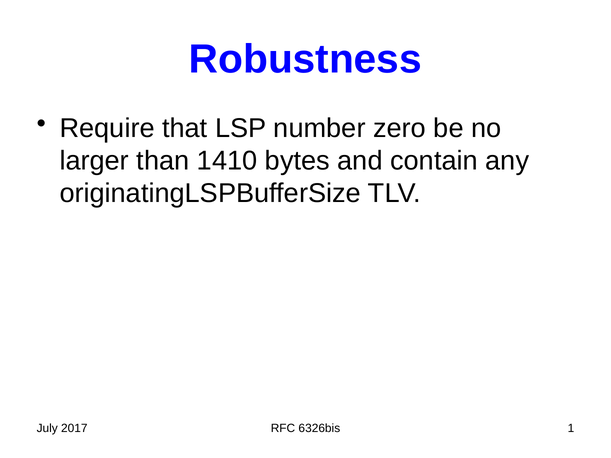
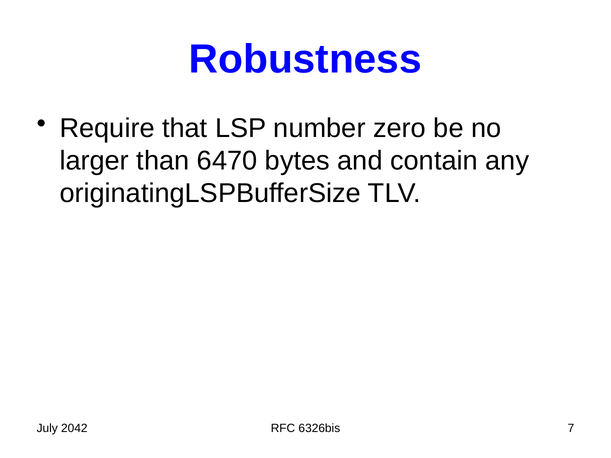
1410: 1410 -> 6470 (227, 161)
2017: 2017 -> 2042 (74, 428)
1: 1 -> 7 (571, 428)
